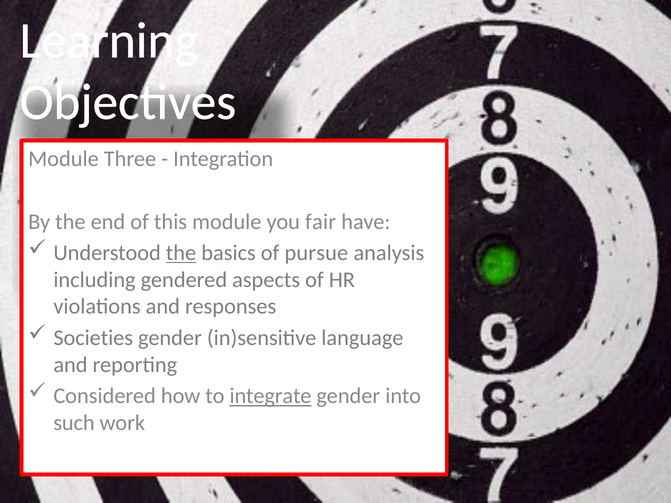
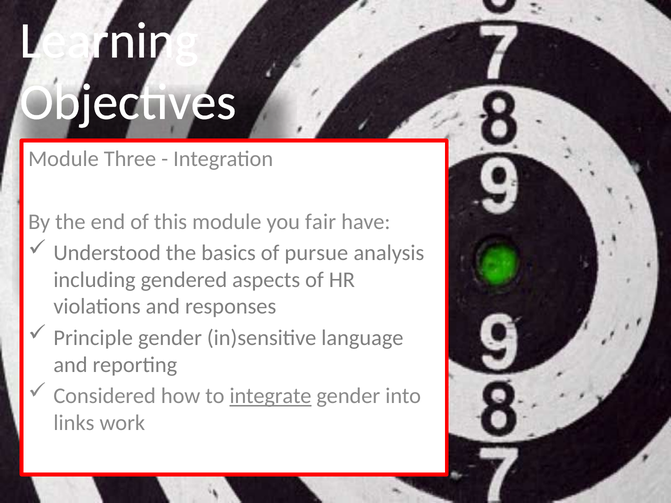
the underline: present -> none (181, 253)
Societies: Societies -> Principle (93, 338)
such: such -> links (74, 423)
